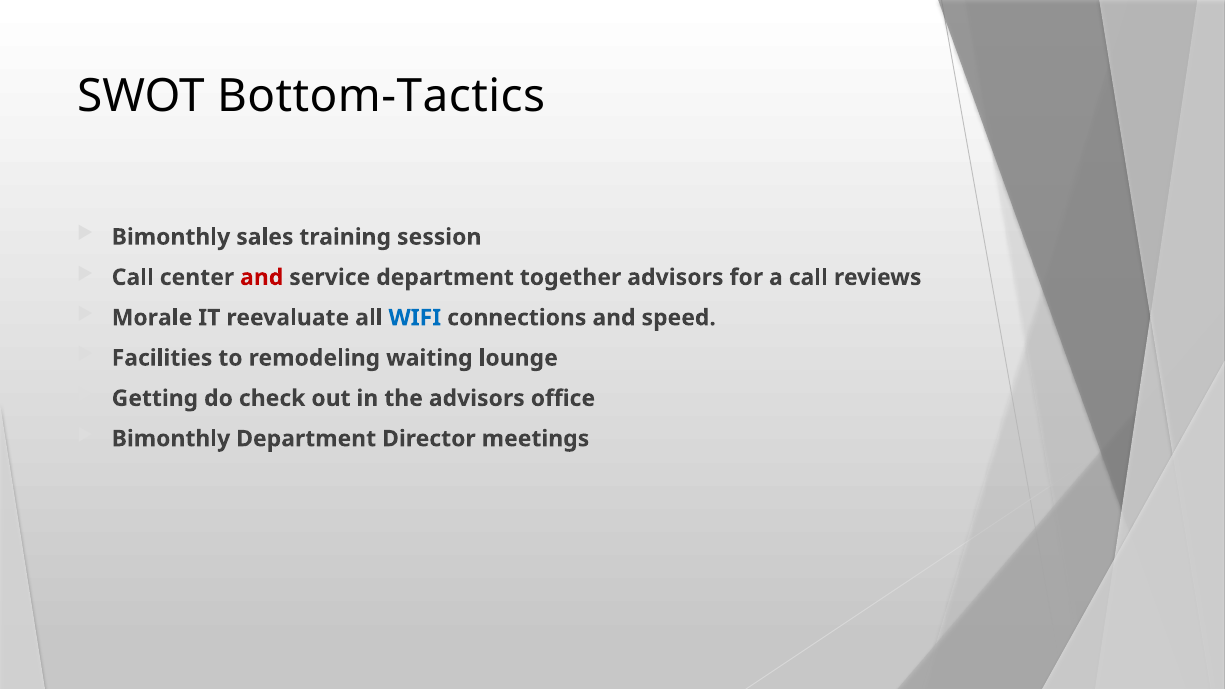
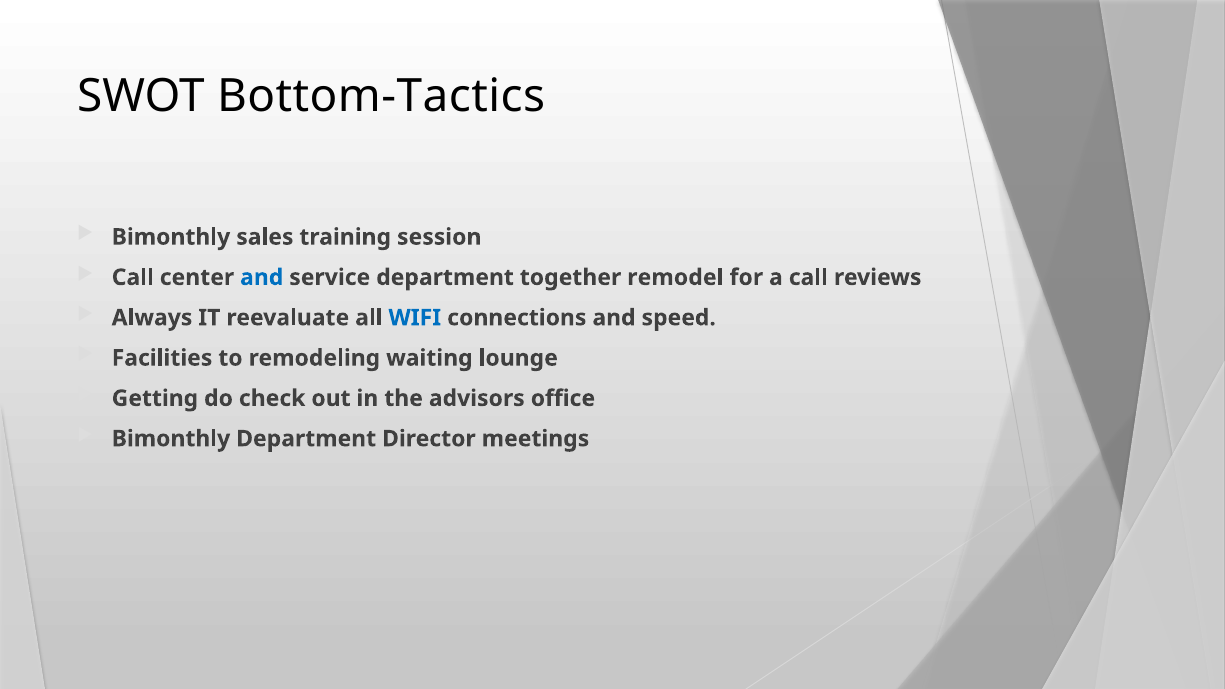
and colour: red -> blue (262, 277)
together advisors: advisors -> remodel (675, 277)
Morale: Morale -> Always (152, 318)
